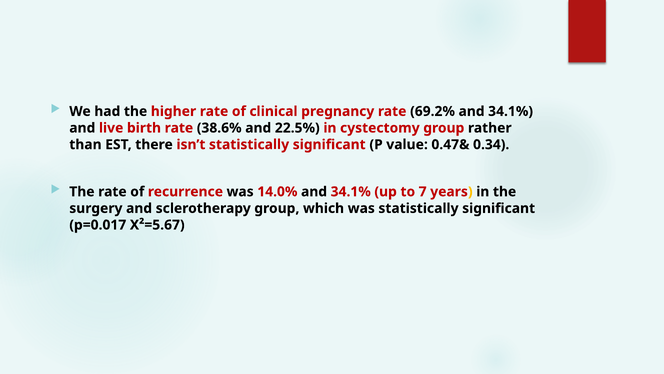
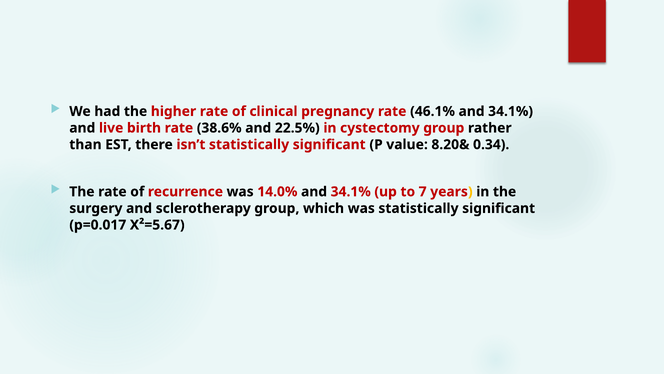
69.2%: 69.2% -> 46.1% (433, 111)
0.47&: 0.47& -> 8.20& (450, 144)
